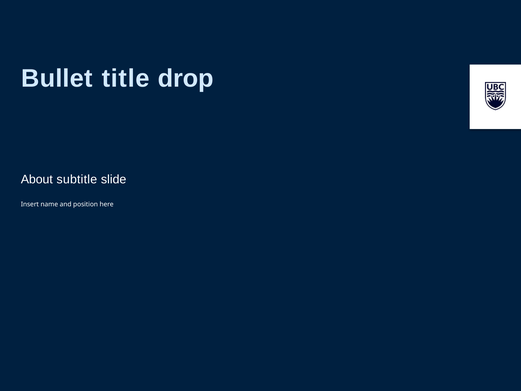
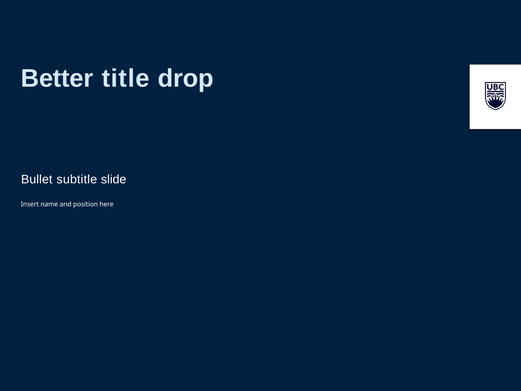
Bullet: Bullet -> Better (57, 79)
About: About -> Bullet (37, 179)
